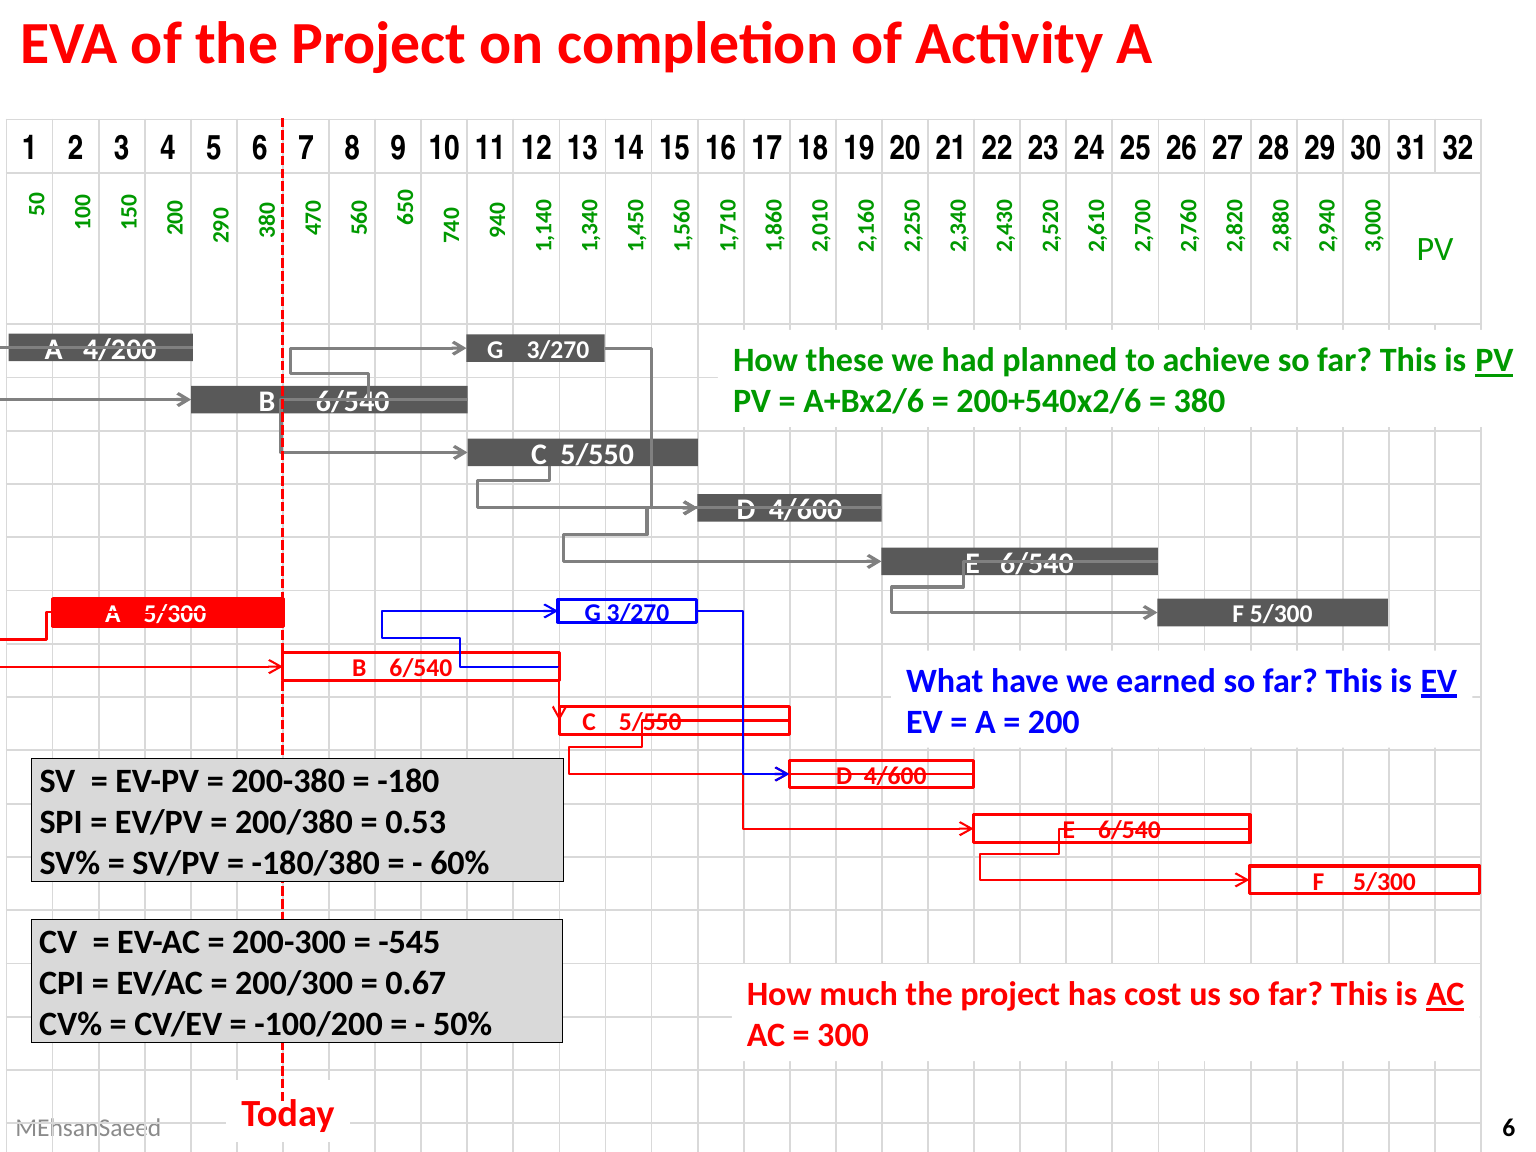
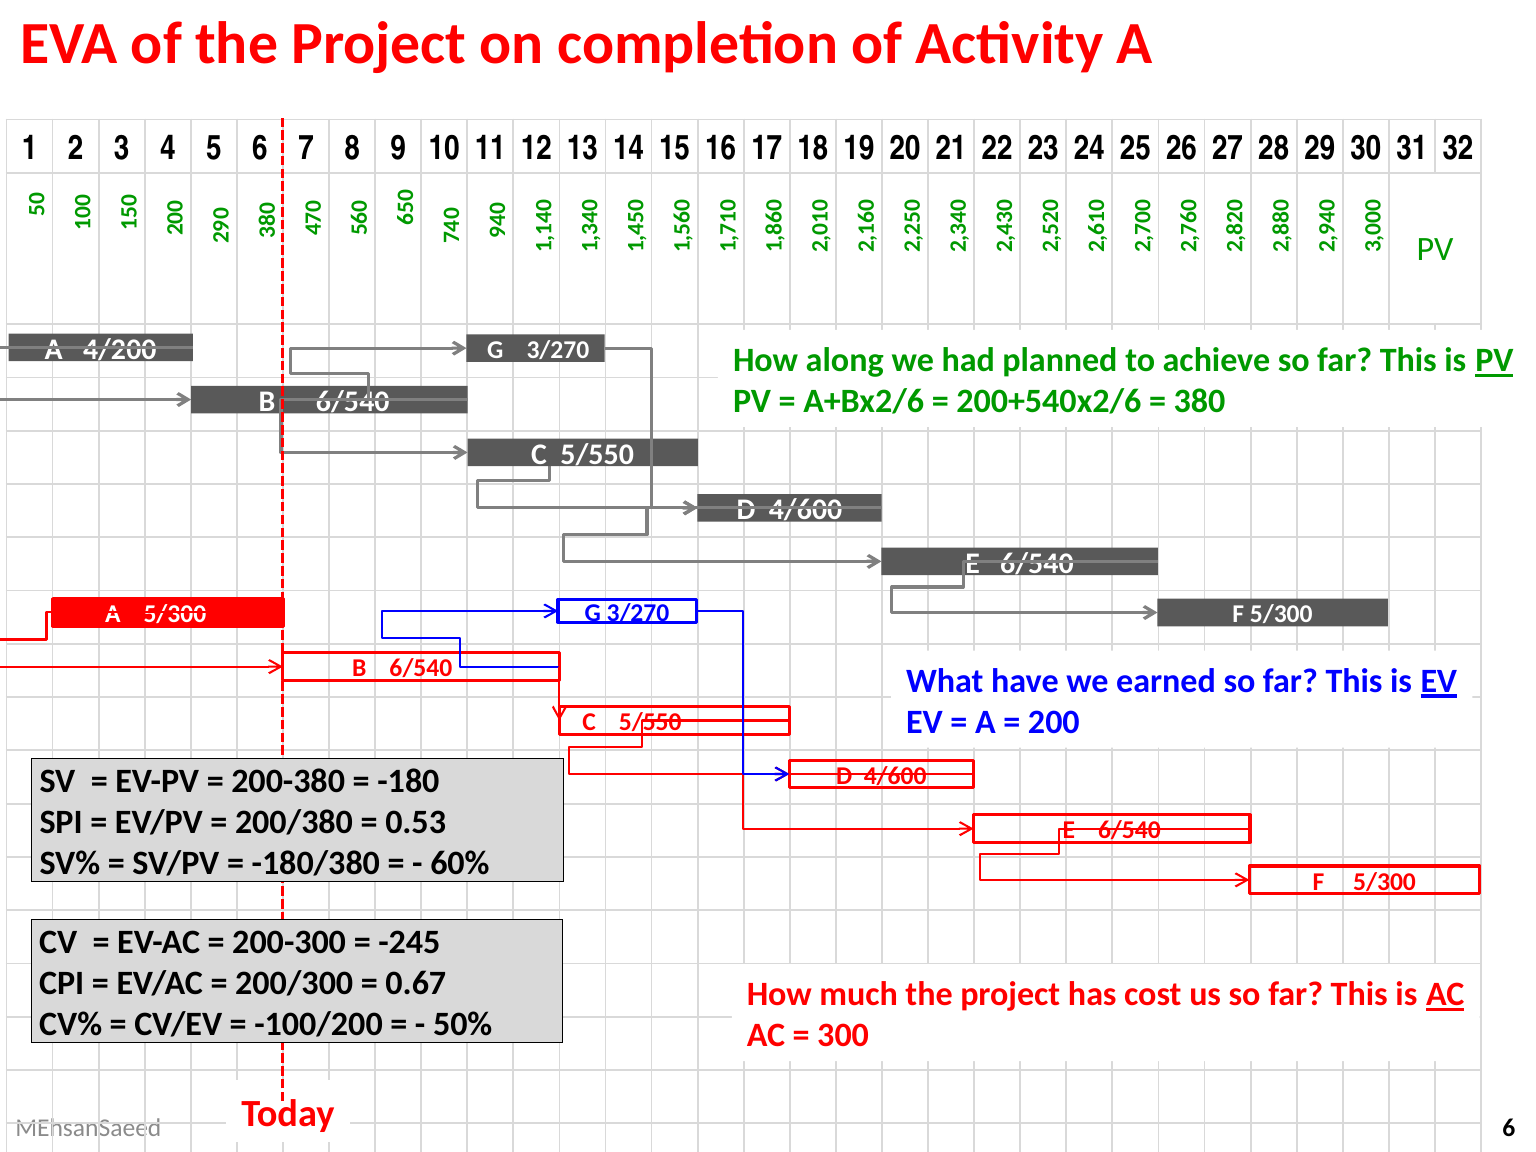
these: these -> along (845, 360)
-545: -545 -> -245 (409, 942)
